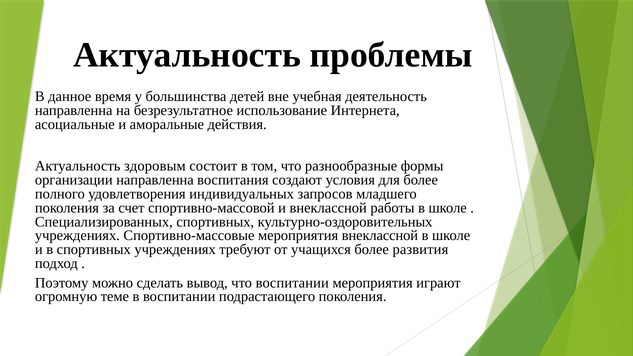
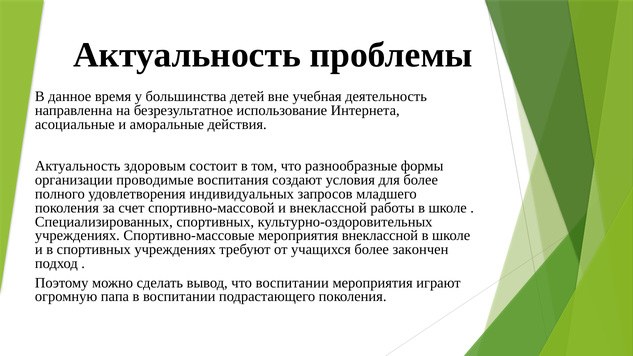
организации направленна: направленна -> проводимые (155, 180)
развития: развития -> закончен (420, 250)
теме: теме -> папа (115, 297)
